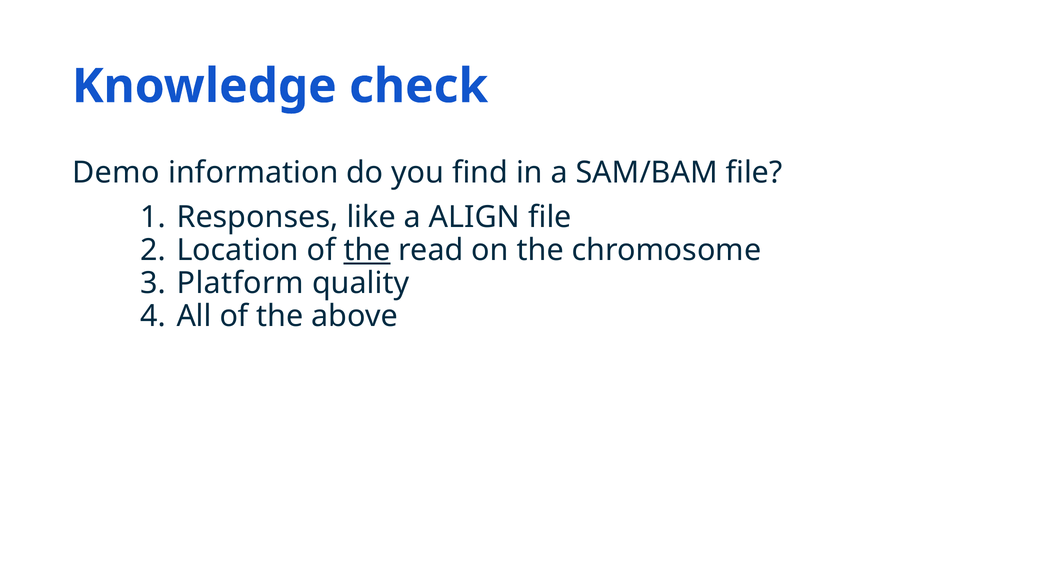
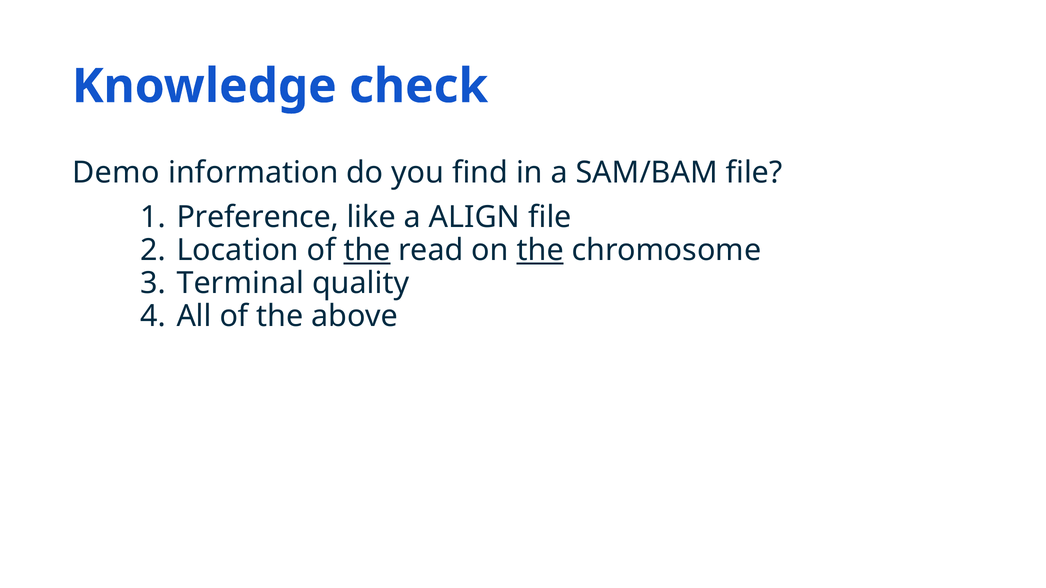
Responses: Responses -> Preference (258, 217)
the underline: none -> present (540, 250)
Platform: Platform -> Terminal (240, 283)
